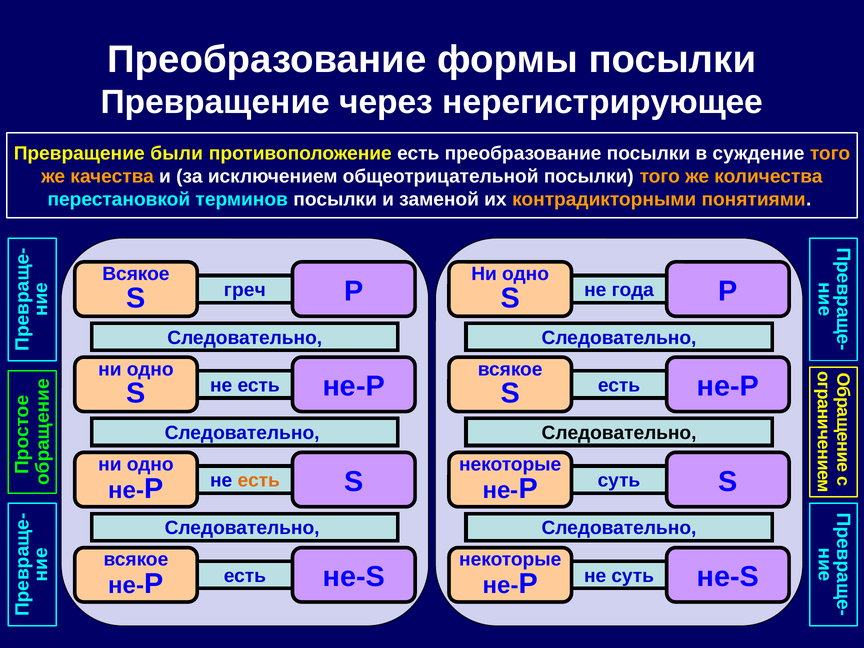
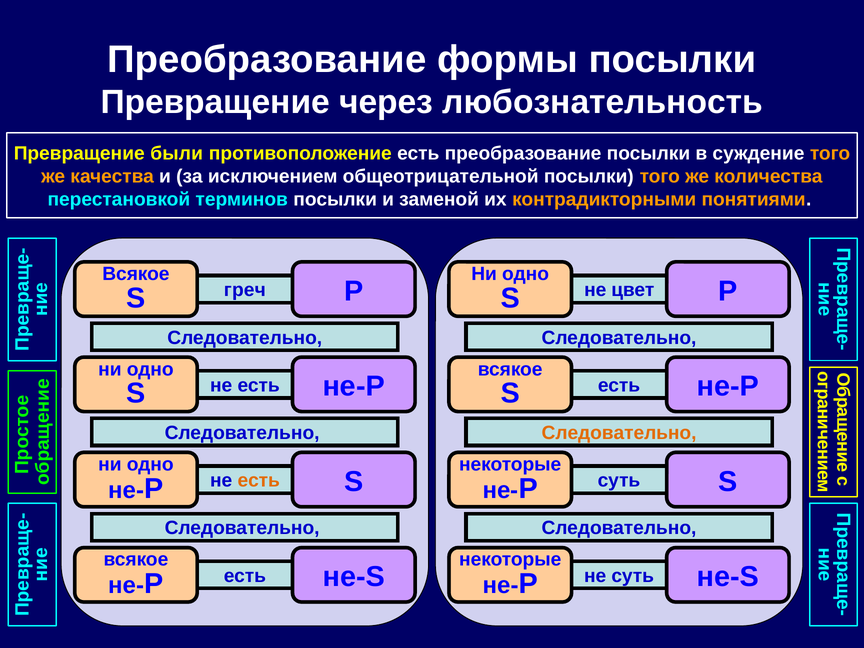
нерегистрирующее: нерегистрирующее -> любознательность (603, 102)
года: года -> цвет (633, 290)
Следовательно colour: black -> orange (619, 433)
